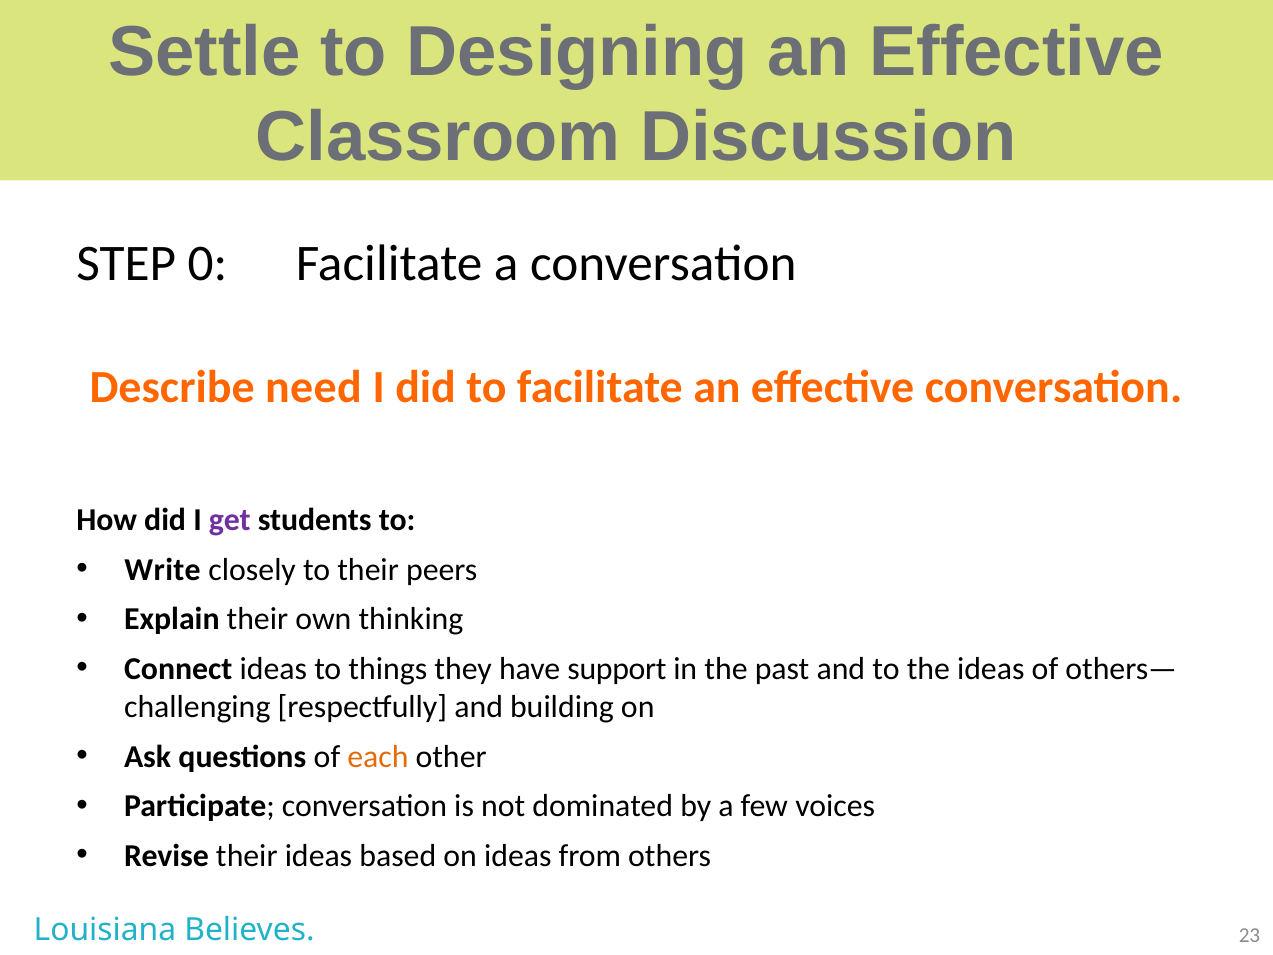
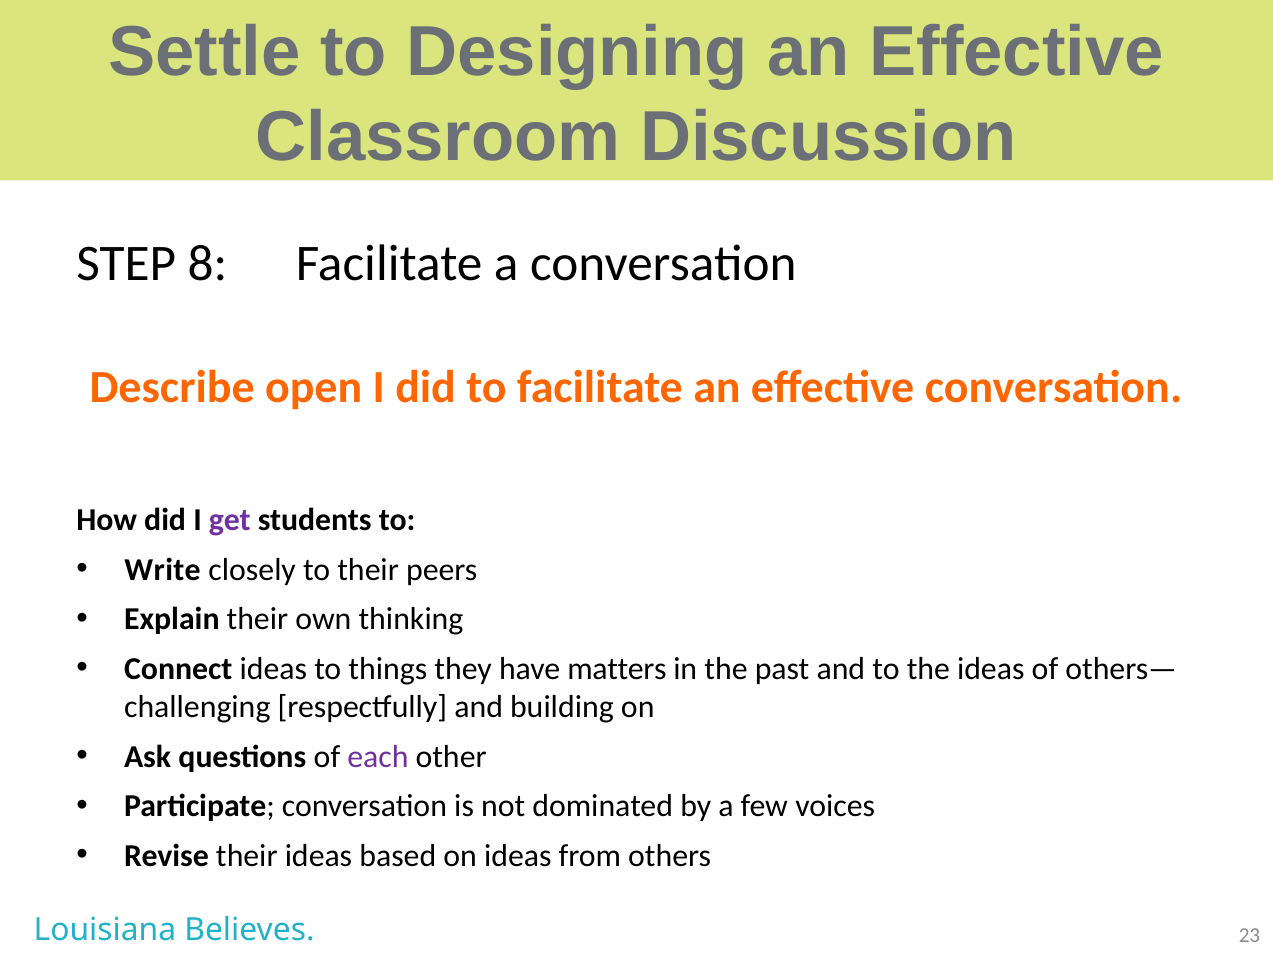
0: 0 -> 8 (207, 263)
need: need -> open (314, 387)
support: support -> matters (617, 669)
each colour: orange -> purple (378, 757)
